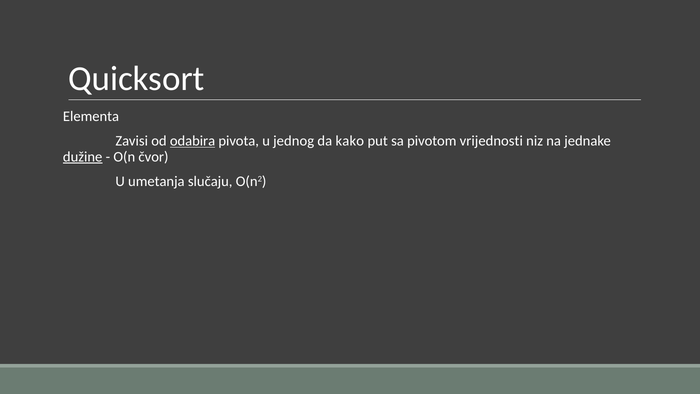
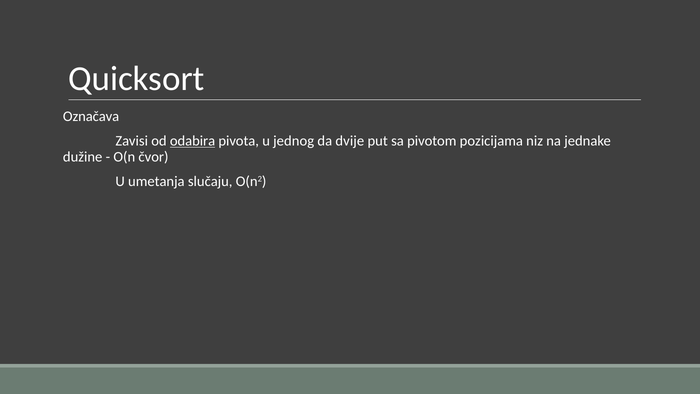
Elementa: Elementa -> Označava (91, 116)
kako: kako -> dvije (350, 141)
vrijednosti: vrijednosti -> pozicijama (491, 141)
dužine underline: present -> none (83, 157)
